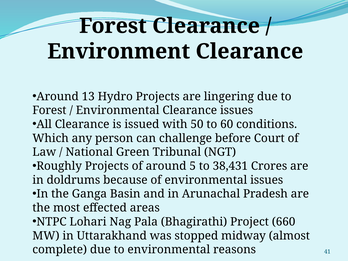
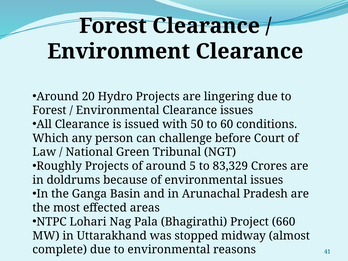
13: 13 -> 20 (88, 96)
38,431: 38,431 -> 83,329 (230, 166)
